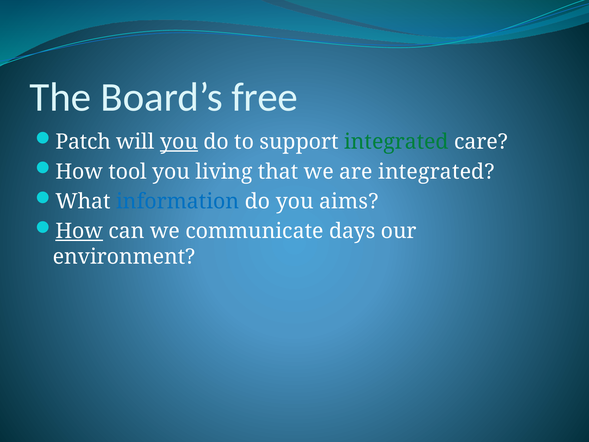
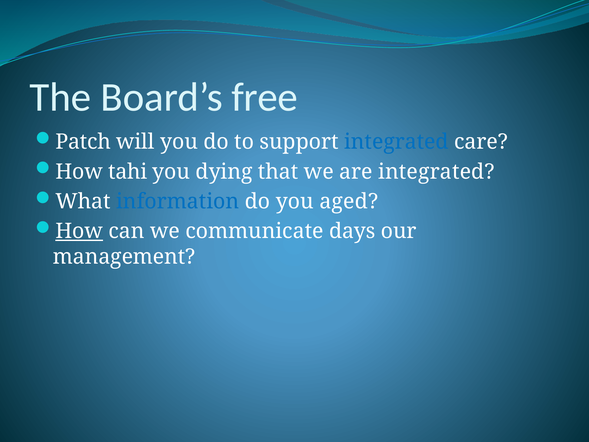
you underline: present -> none (179, 142)
integrated colour: green -> blue (396, 142)
tool: tool -> tahi (128, 172)
living: living -> dying (224, 172)
aims: aims -> aged (349, 201)
environment: environment -> management (124, 257)
